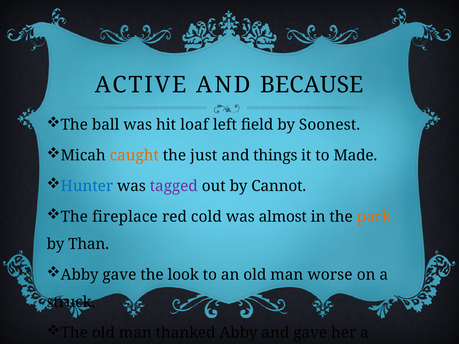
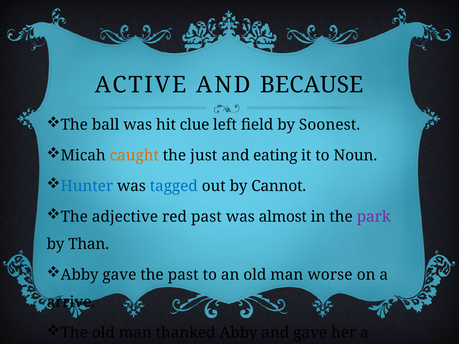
loaf: loaf -> clue (195, 125)
things: things -> eating (275, 156)
Made: Made -> Noun (355, 156)
tagged colour: purple -> blue (174, 186)
fireplace: fireplace -> adjective (125, 217)
red cold: cold -> past (206, 217)
park colour: orange -> purple (374, 217)
the look: look -> past (183, 275)
struck: struck -> arrive (71, 302)
